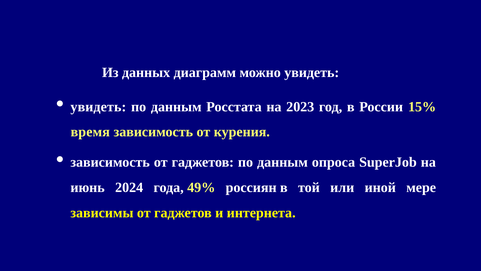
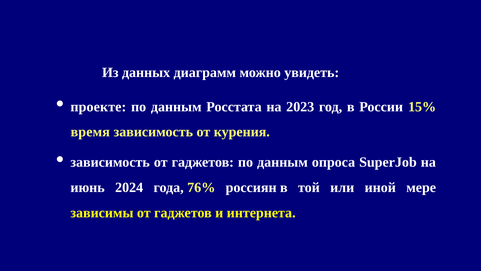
увидеть: увидеть -> проекте (98, 107)
49%: 49% -> 76% (201, 187)
